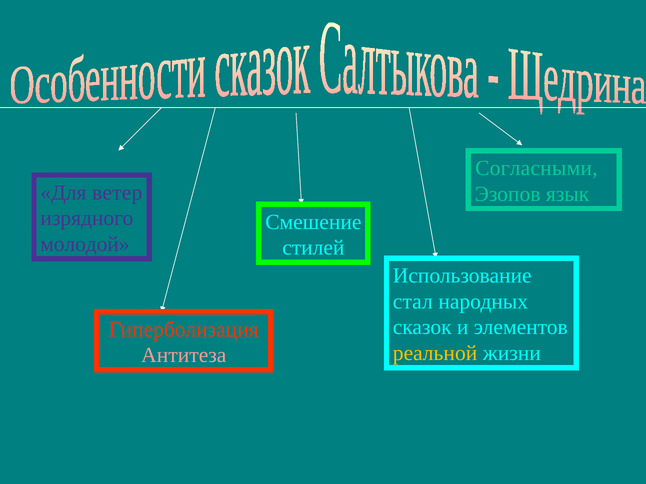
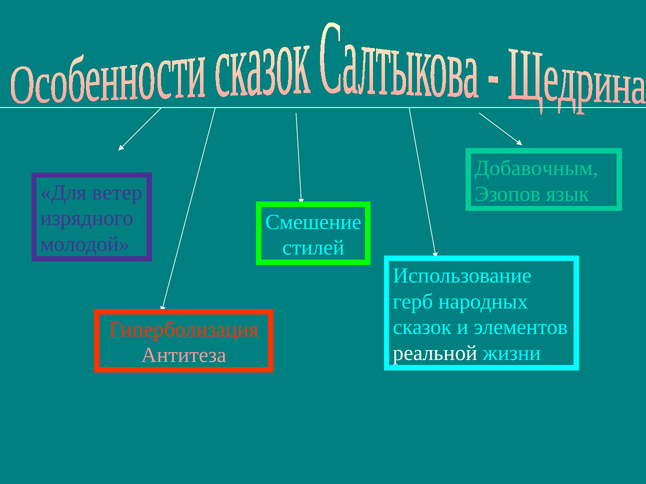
Согласными: Согласными -> Добавочным (536, 168)
стал: стал -> герб (413, 302)
реальной colour: yellow -> white (435, 354)
